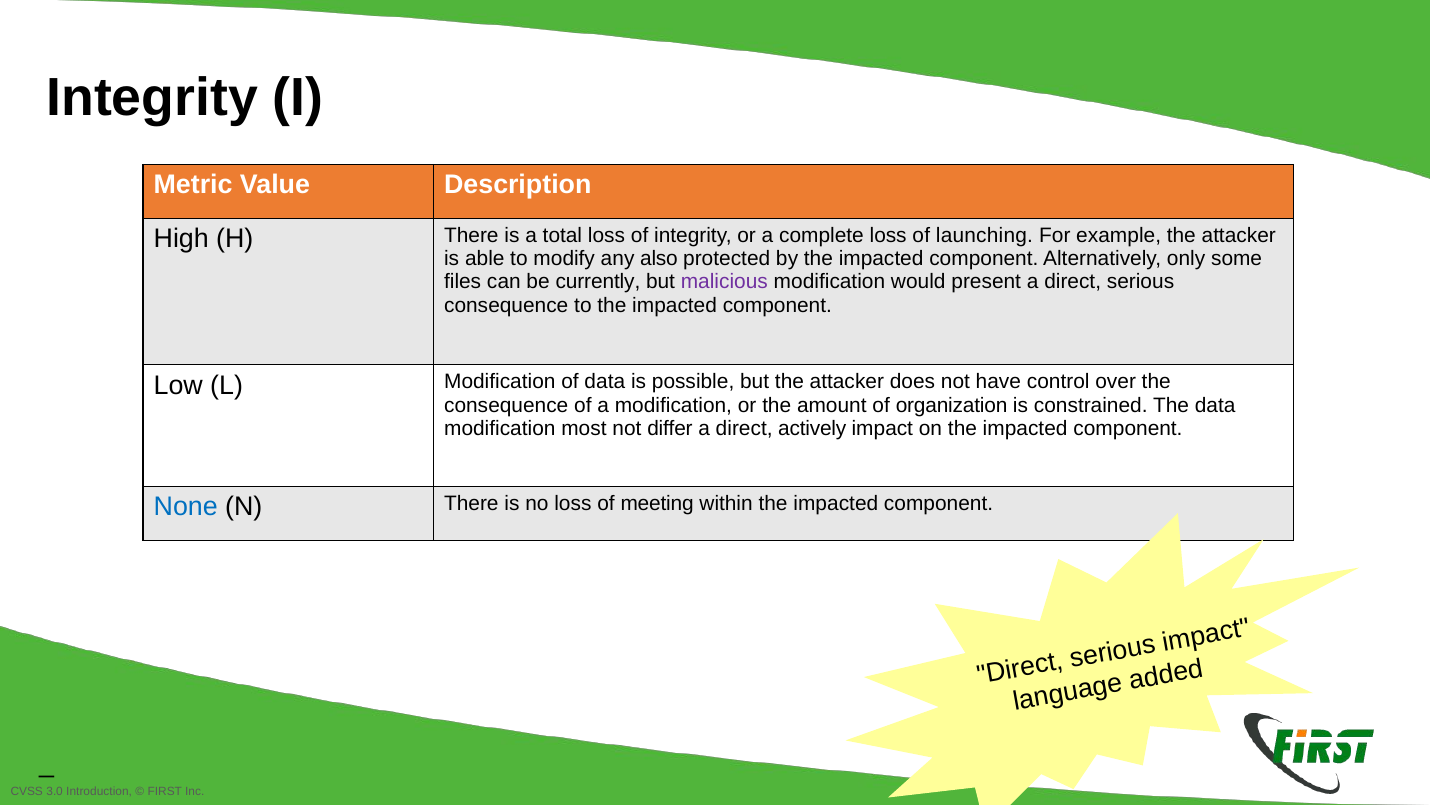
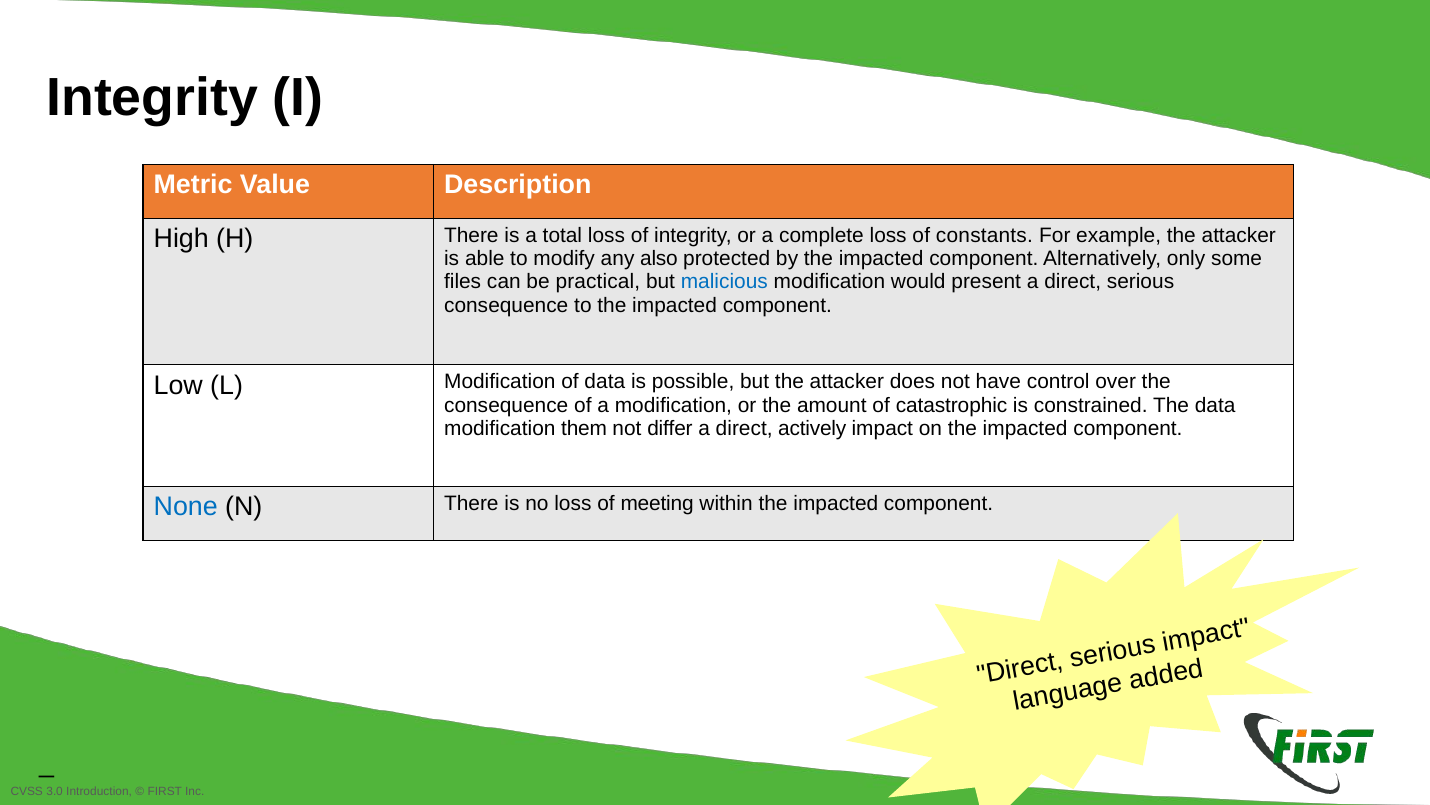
launching: launching -> constants (984, 235)
currently: currently -> practical (598, 282)
malicious colour: purple -> blue (724, 282)
organization: organization -> catastrophic (952, 405)
most: most -> them (584, 428)
